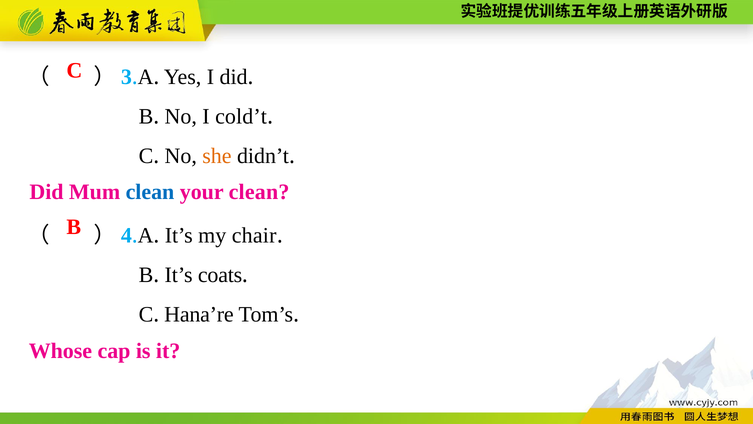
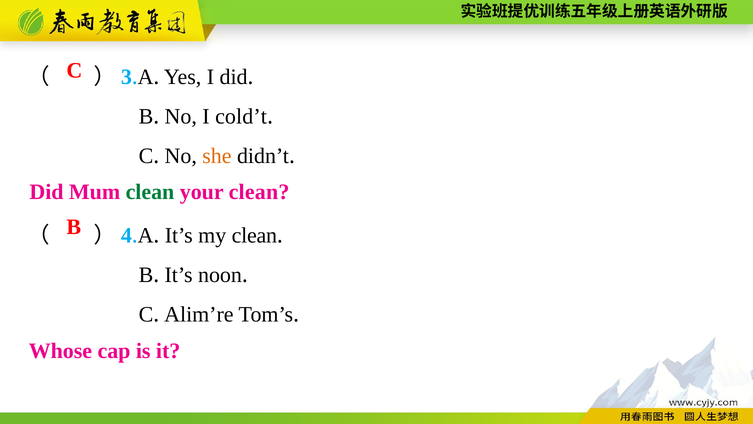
clean colour: blue -> green (150, 192)
my chair: chair -> clean (254, 235)
coats: coats -> noon (220, 275)
Hana’re: Hana’re -> Alim’re (199, 314)
